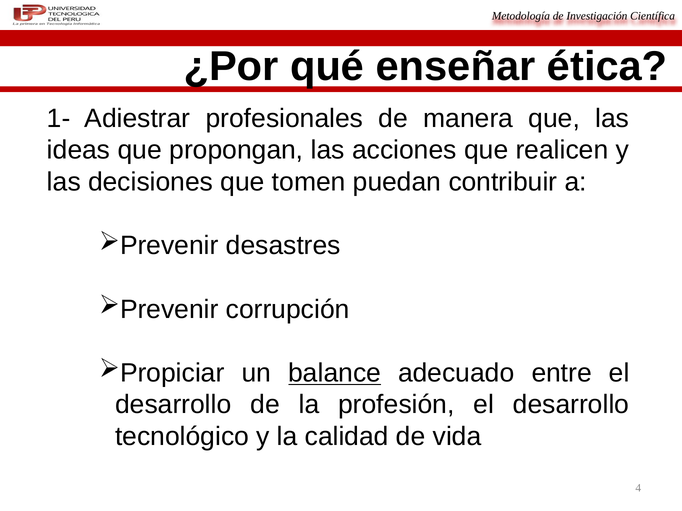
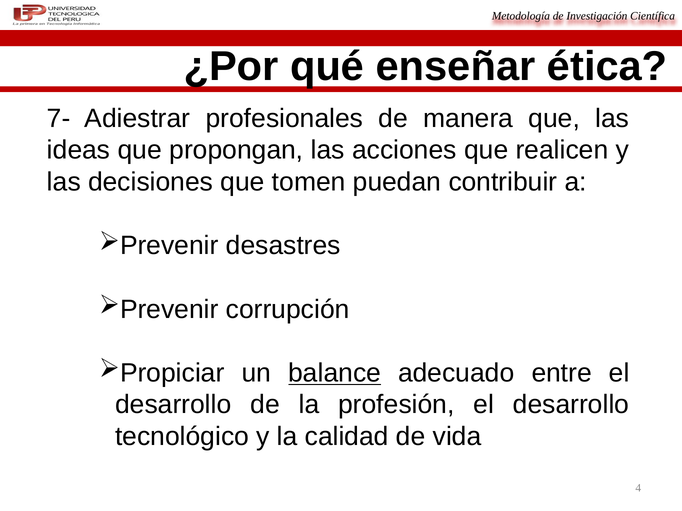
1-: 1- -> 7- (59, 119)
